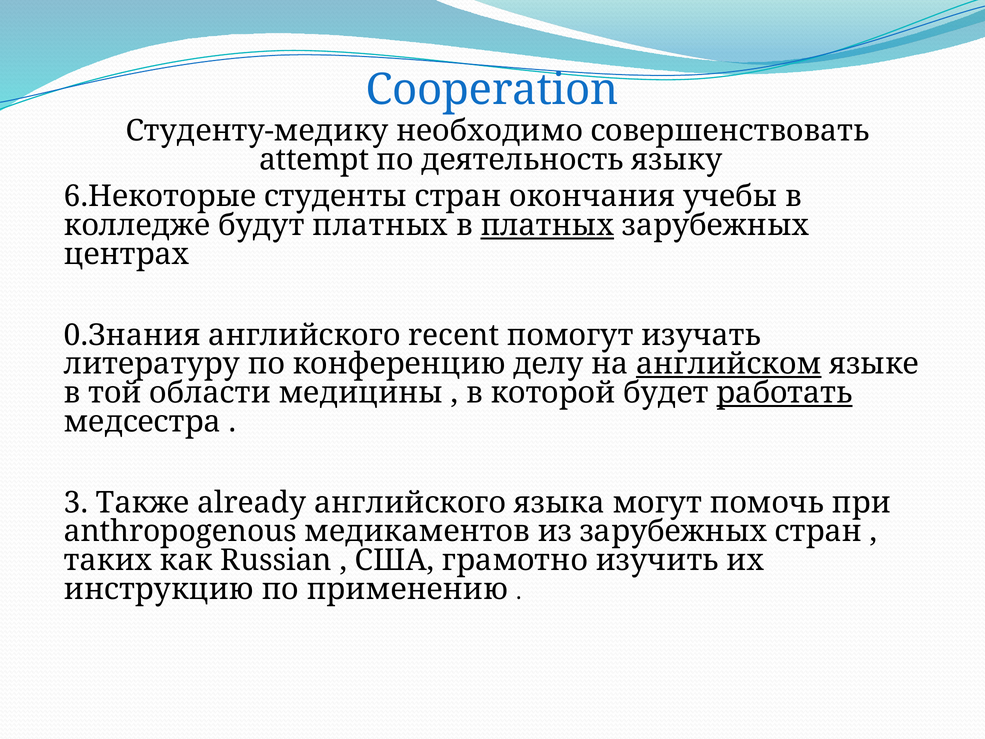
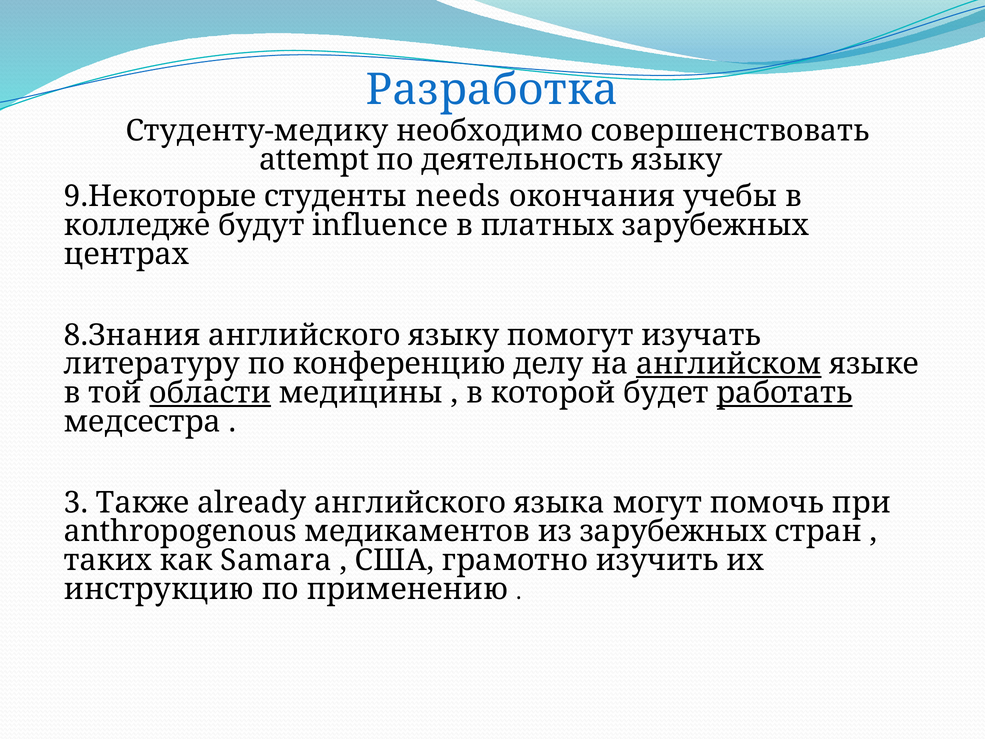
Cooperation: Cooperation -> Разработка (492, 90)
6.Некоторые: 6.Некоторые -> 9.Некоторые (160, 196)
студенты стран: стран -> needs (458, 196)
будут платных: платных -> influence (380, 225)
платных underline: present -> none (547, 225)
0.Знания: 0.Знания -> 8.Знания (132, 335)
английского recent: recent -> языку (454, 335)
области underline: none -> present (210, 393)
Russian: Russian -> Samara (276, 560)
